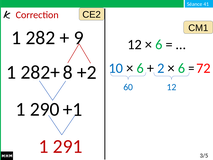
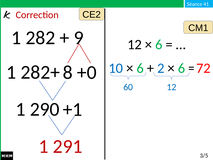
+2: +2 -> +0 (87, 72)
